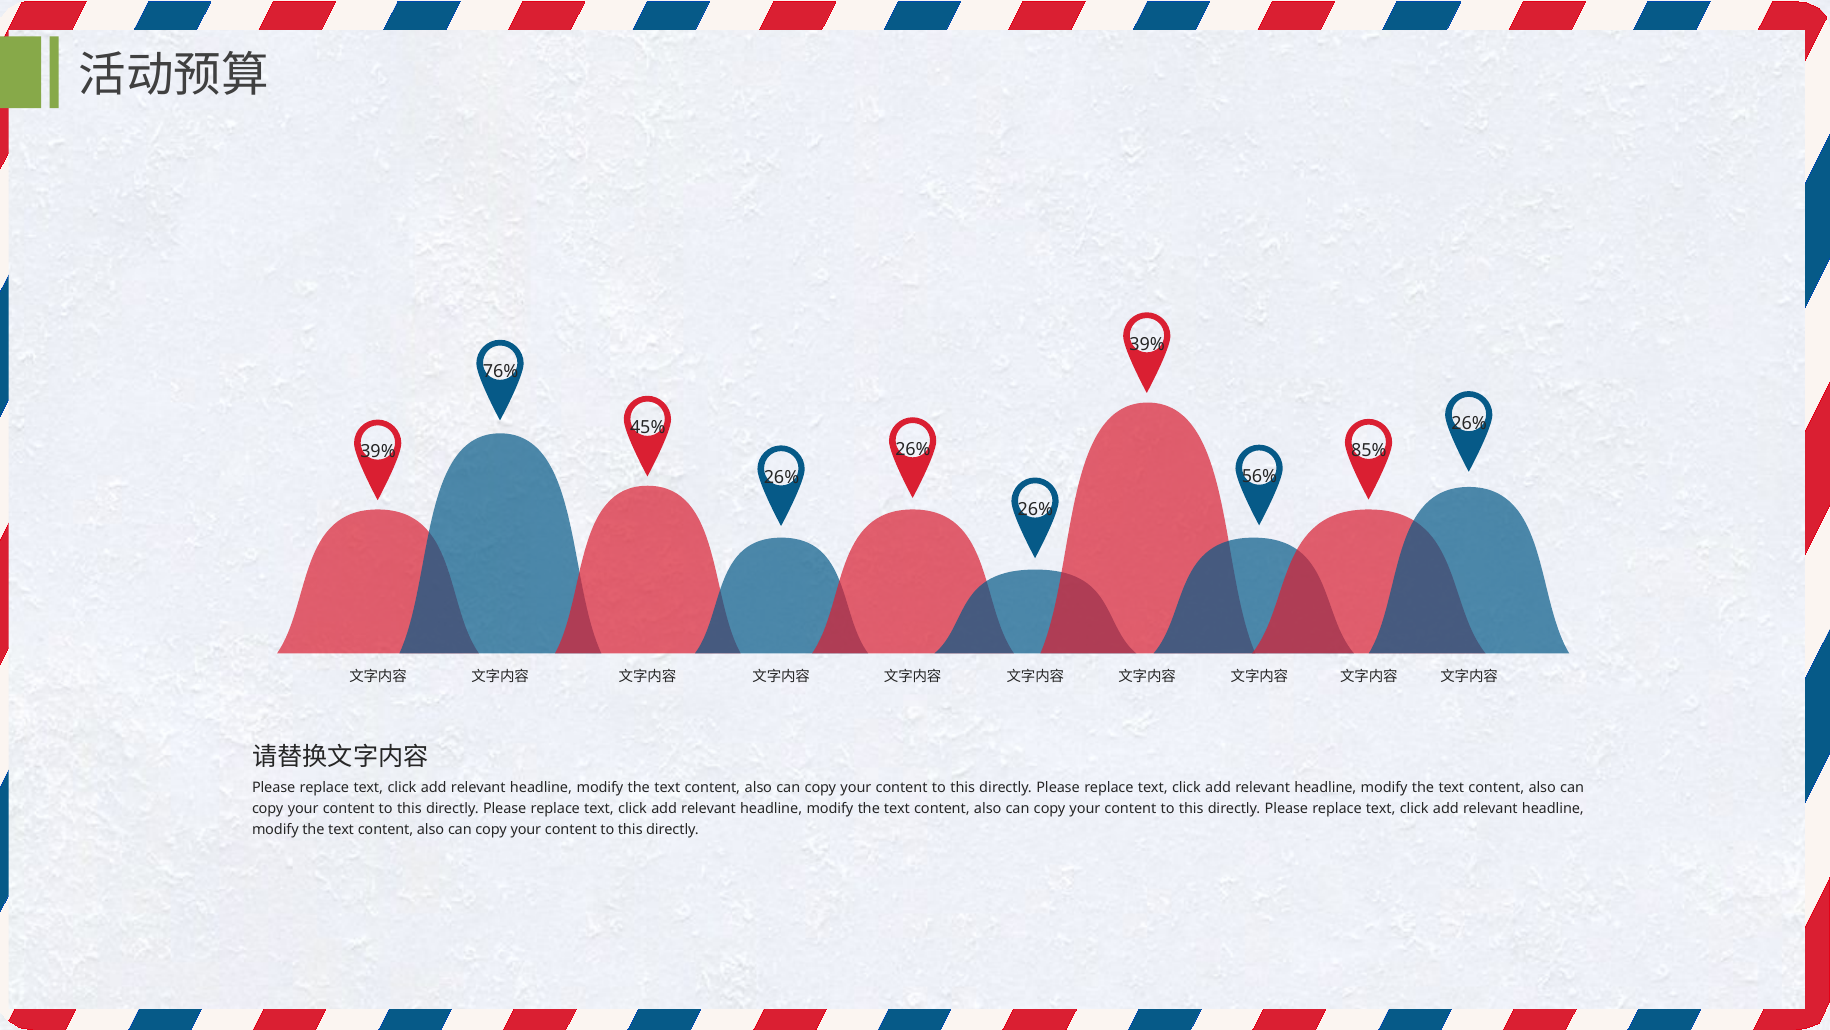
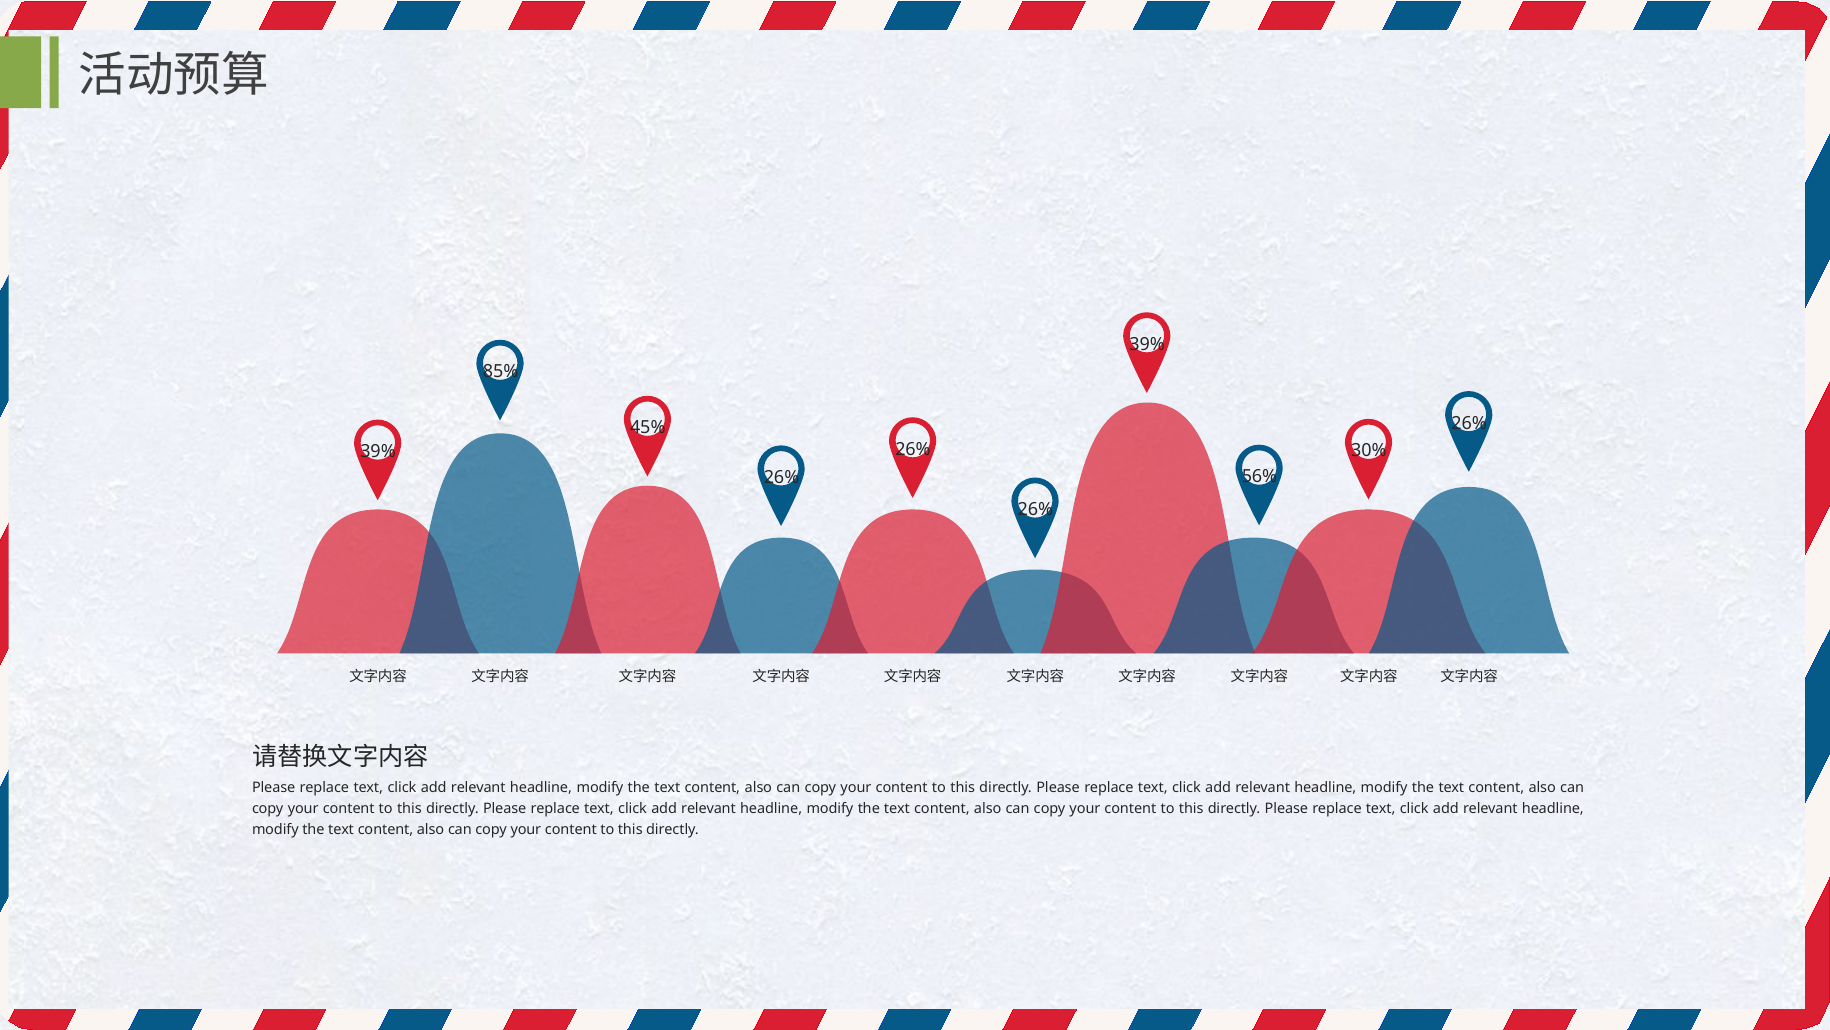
76%: 76% -> 85% (501, 372)
85%: 85% -> 30% (1369, 451)
